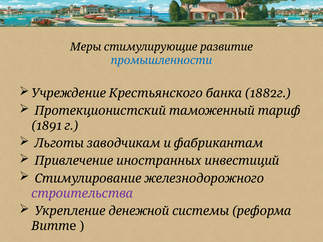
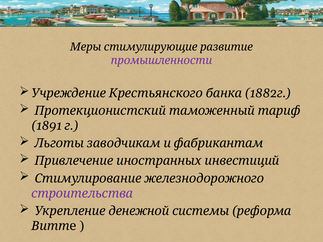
промышленности colour: blue -> purple (161, 61)
